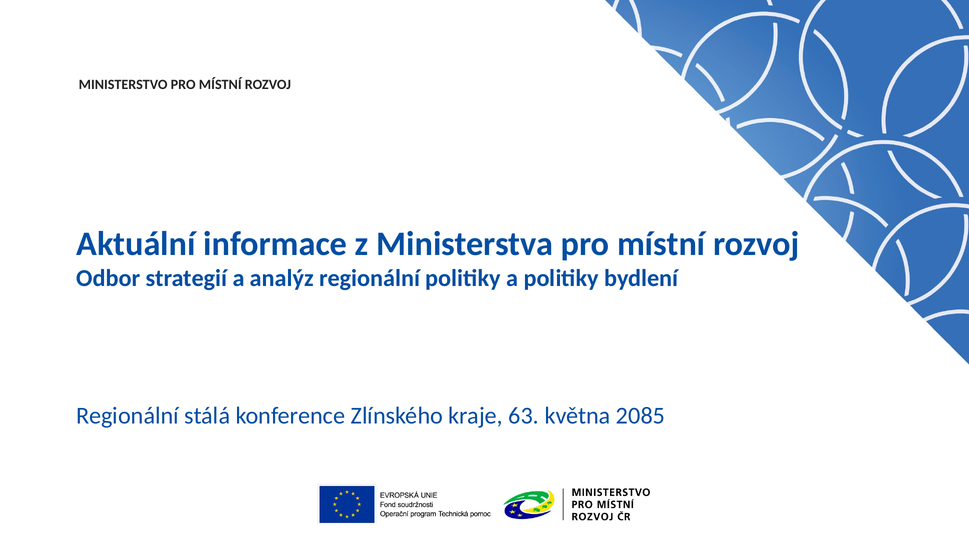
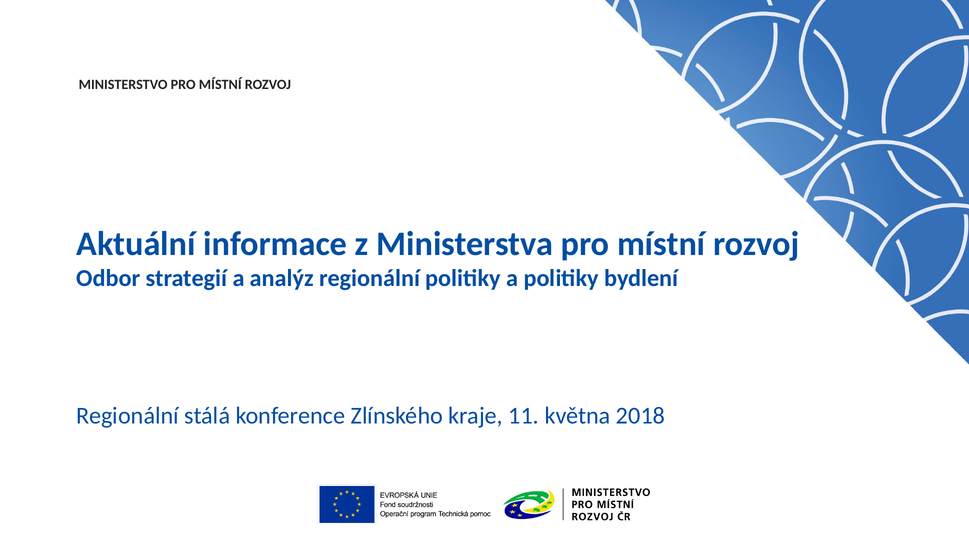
63: 63 -> 11 (524, 416)
2085: 2085 -> 2018 (641, 416)
